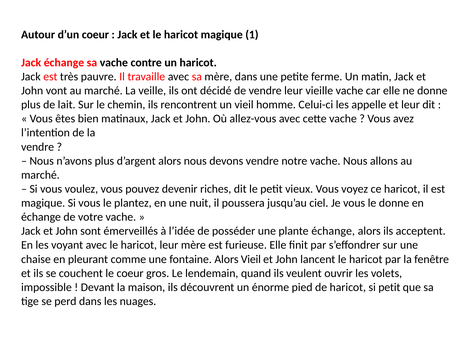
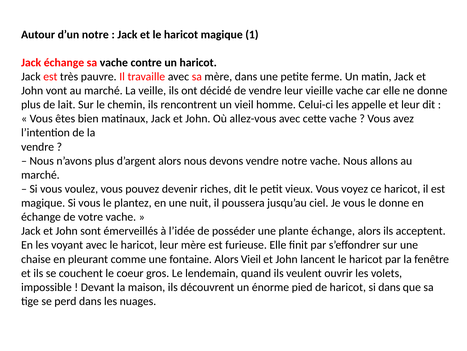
d’un coeur: coeur -> notre (95, 34)
si petit: petit -> dans (389, 287)
